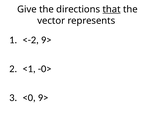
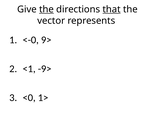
the underline: none -> present (46, 9)
<-2: <-2 -> <-0 (31, 40)
-0>: -0> -> -9> (45, 69)
<0 9>: 9> -> 1> (43, 98)
